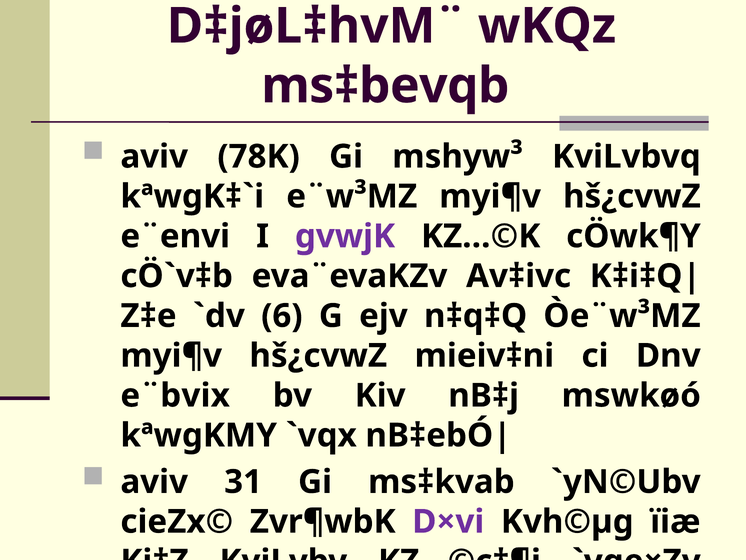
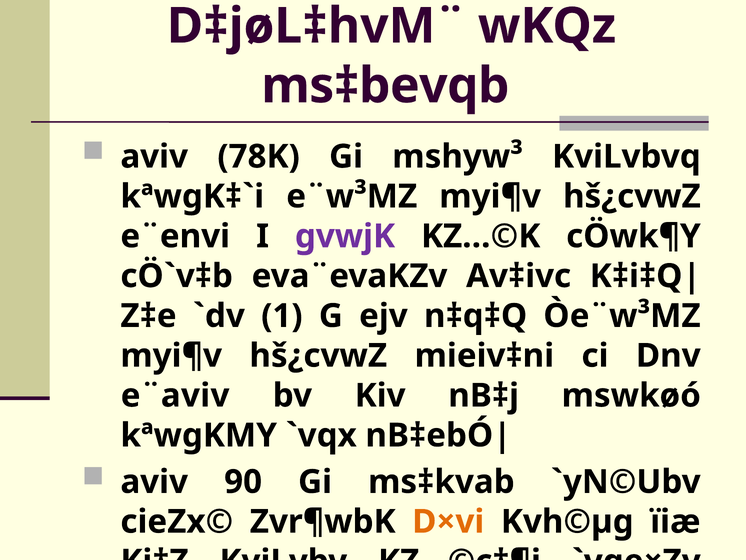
6: 6 -> 1 (282, 316)
e¨bvix: e¨bvix -> e¨aviv (175, 395)
31: 31 -> 90 (243, 482)
D×vi colour: purple -> orange (448, 521)
